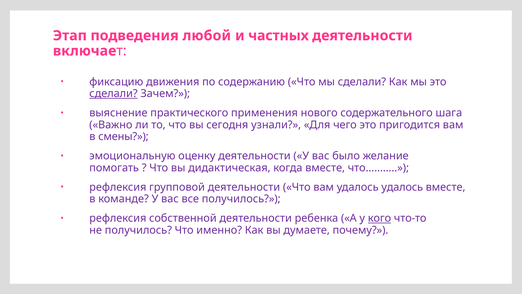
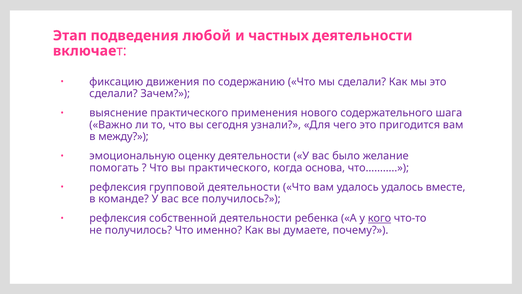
сделали underline: present -> none (113, 93)
смены: смены -> между (123, 136)
вы дидактическая: дидактическая -> практического (229, 168)
когда вместе: вместе -> основа (325, 168)
